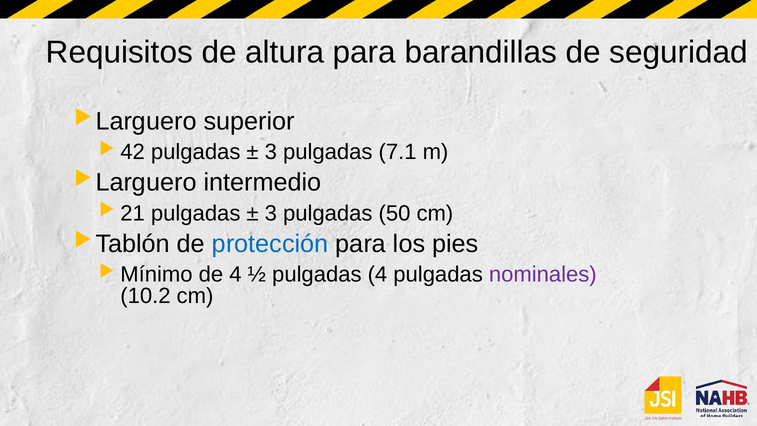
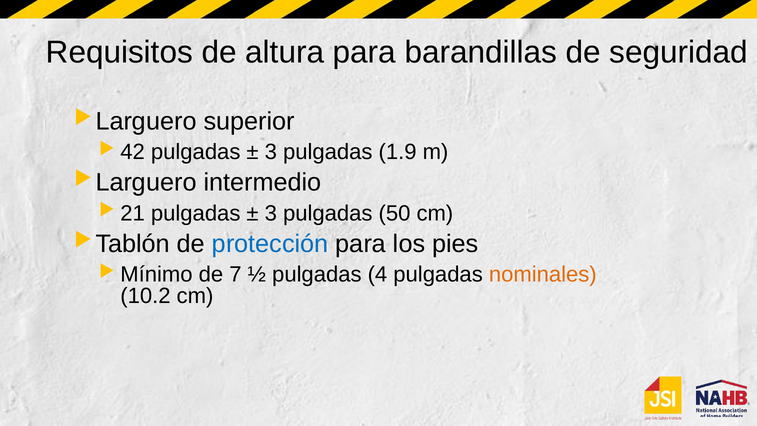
7.1: 7.1 -> 1.9 (398, 152)
de 4: 4 -> 7 (235, 274)
nominales colour: purple -> orange (543, 274)
